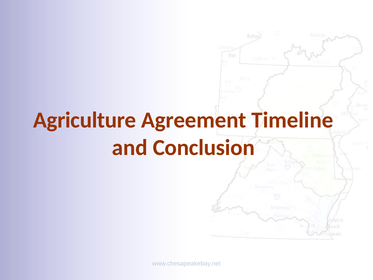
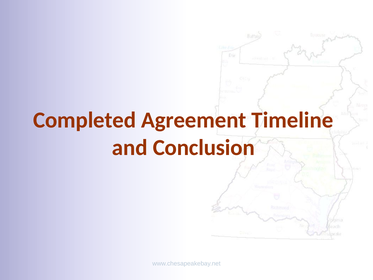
Agriculture: Agriculture -> Completed (85, 120)
